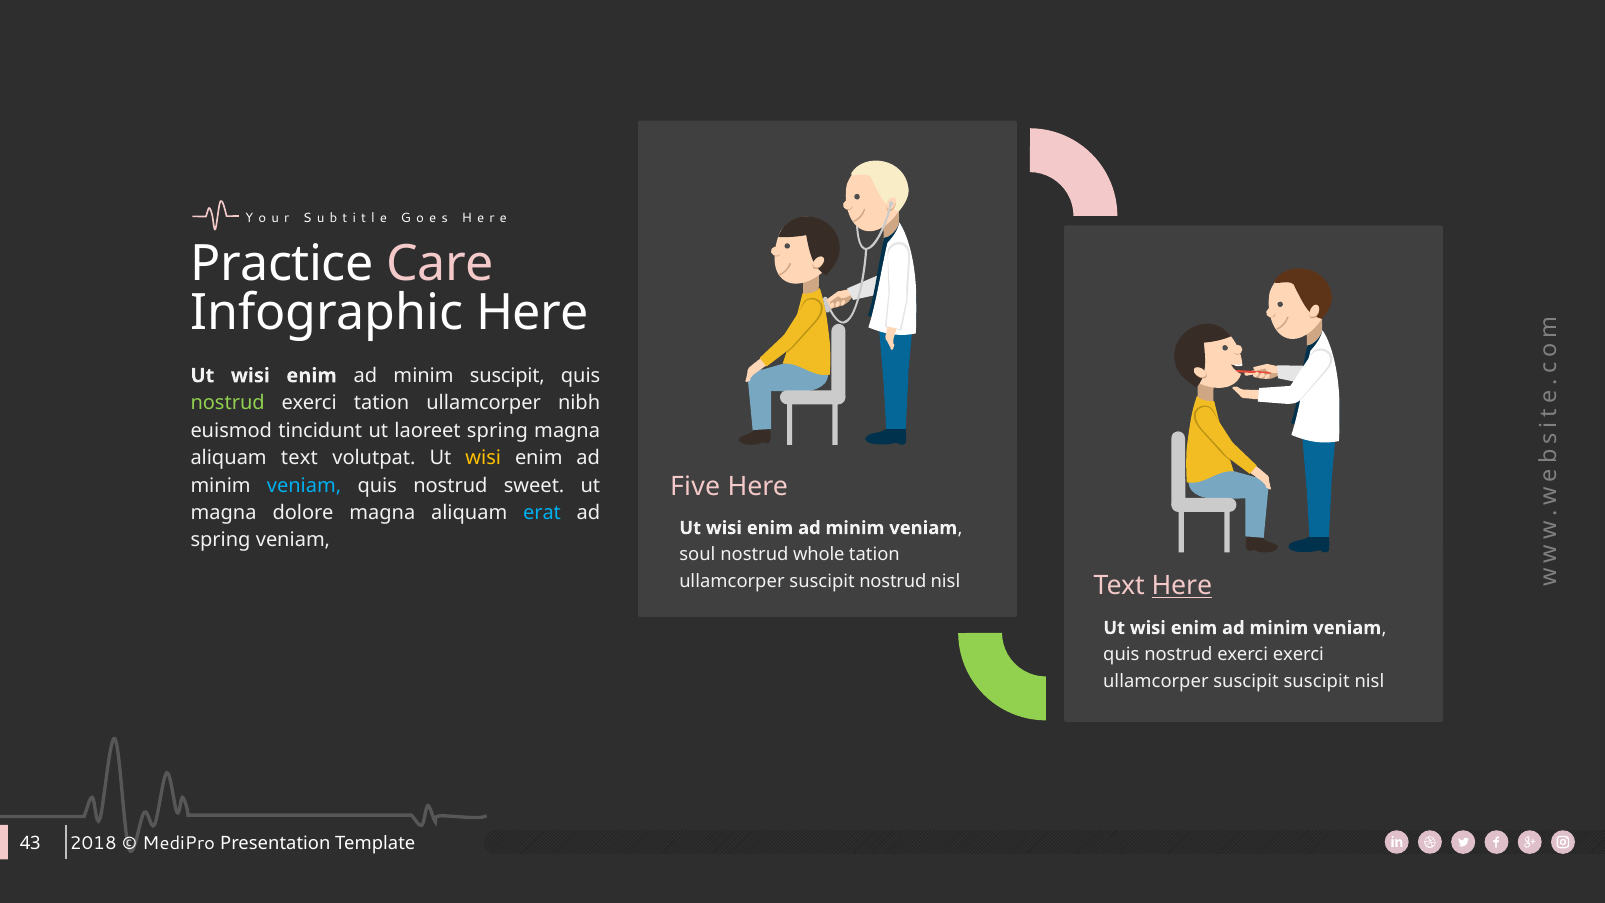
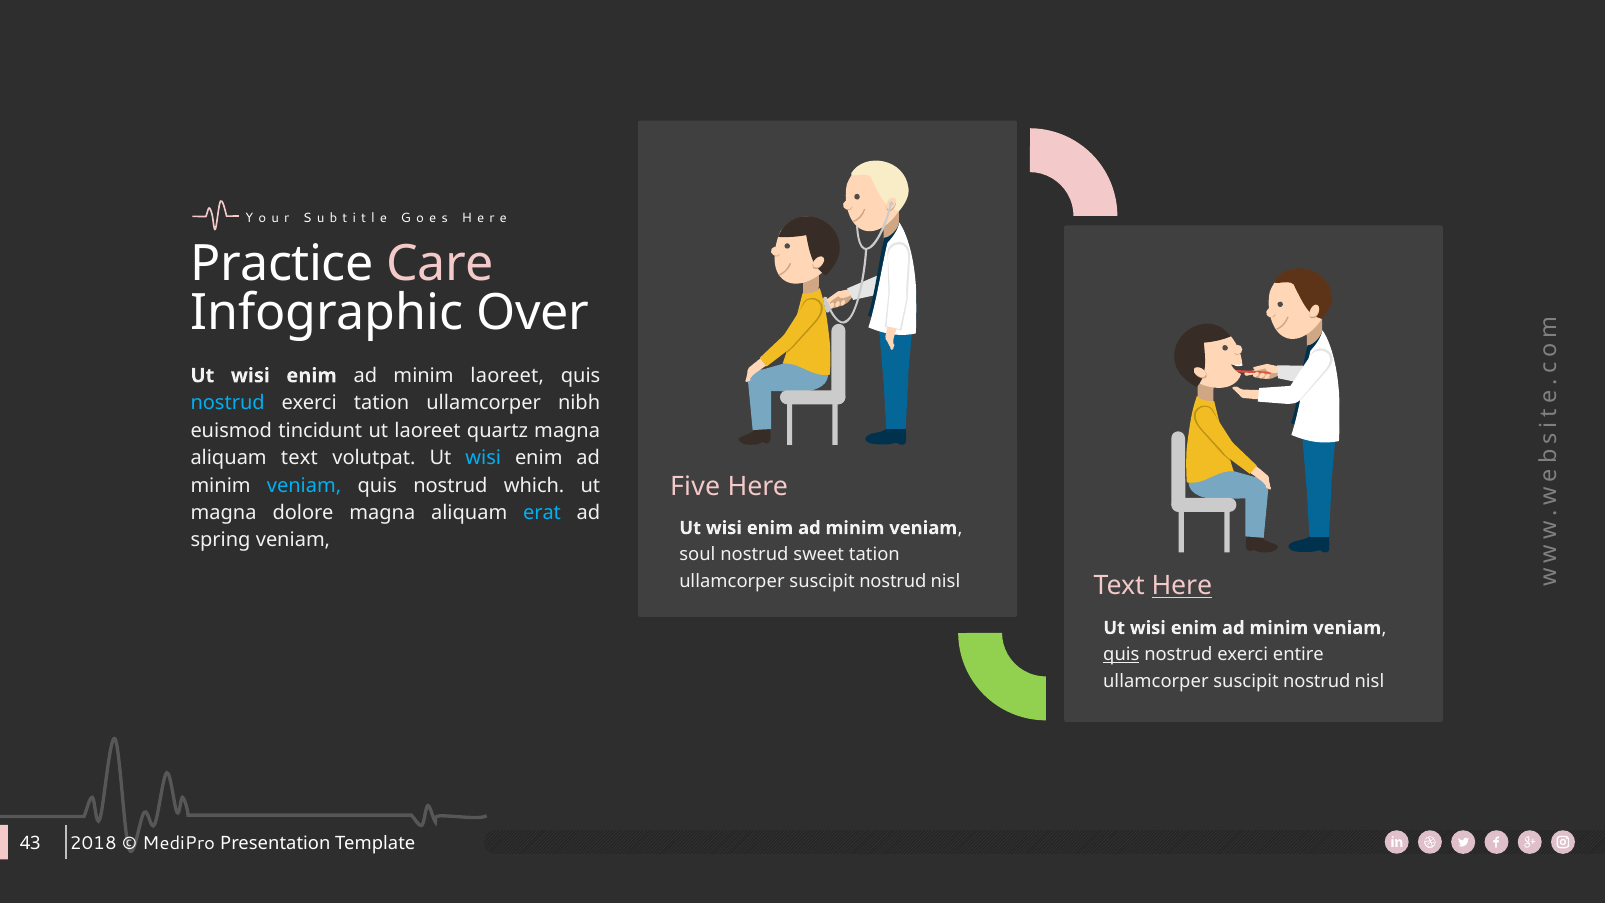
Infographic Here: Here -> Over (533, 312)
minim suscipit: suscipit -> laoreet (507, 376)
nostrud colour: light green -> light blue (228, 403)
laoreet spring: spring -> quartz (497, 430)
wisi colour: yellow -> light blue (483, 458)
sweet: sweet -> which (534, 485)
whole: whole -> sweet (819, 554)
quis underline: none -> present (1121, 654)
exerci exerci: exerci -> entire (1298, 654)
suscipit: suscipit -> nostrud (1317, 681)
